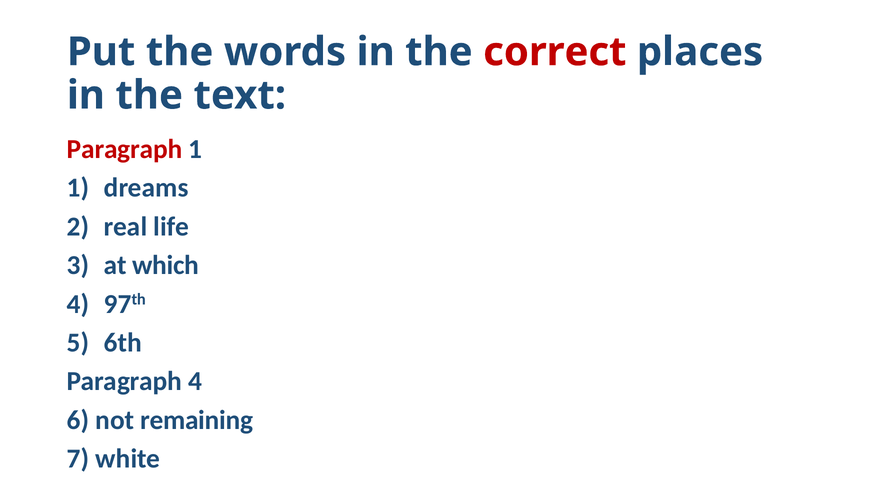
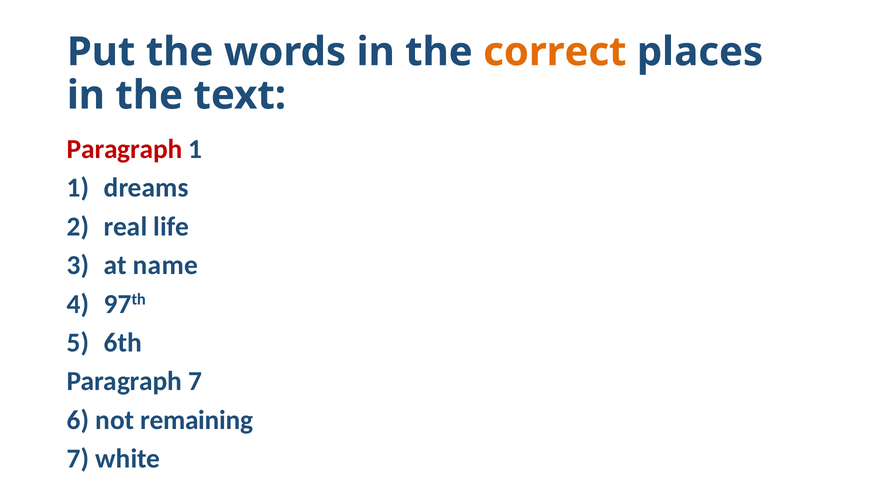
correct colour: red -> orange (555, 52)
which: which -> name (165, 265)
Paragraph 4: 4 -> 7 (195, 382)
